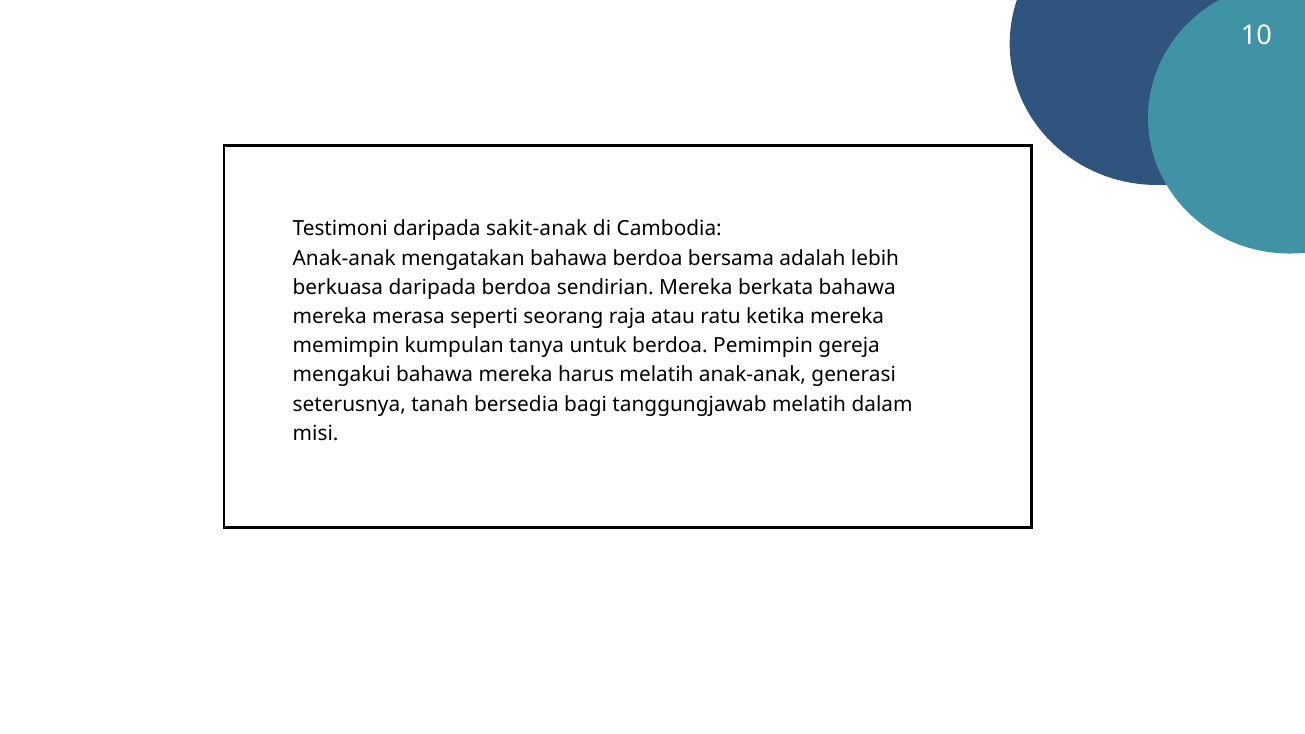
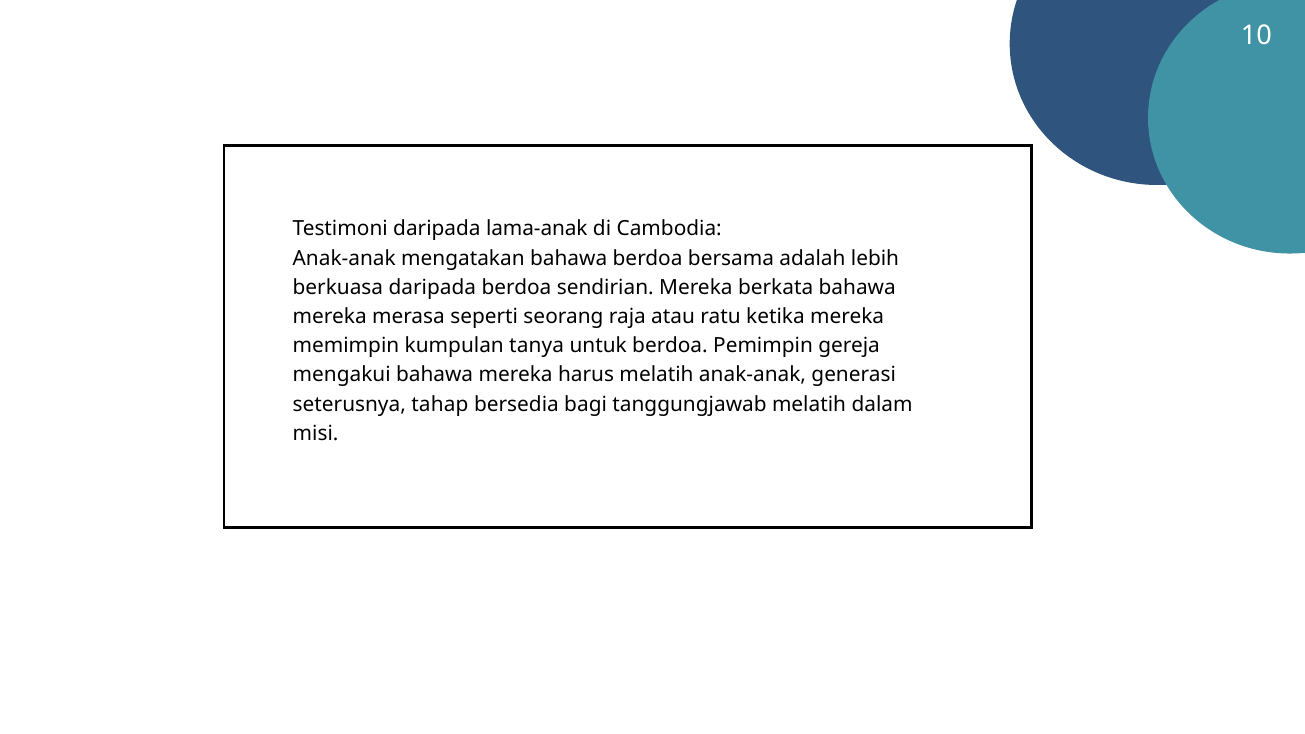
sakit-anak: sakit-anak -> lama-anak (537, 229)
tanah: tanah -> tahap (440, 404)
